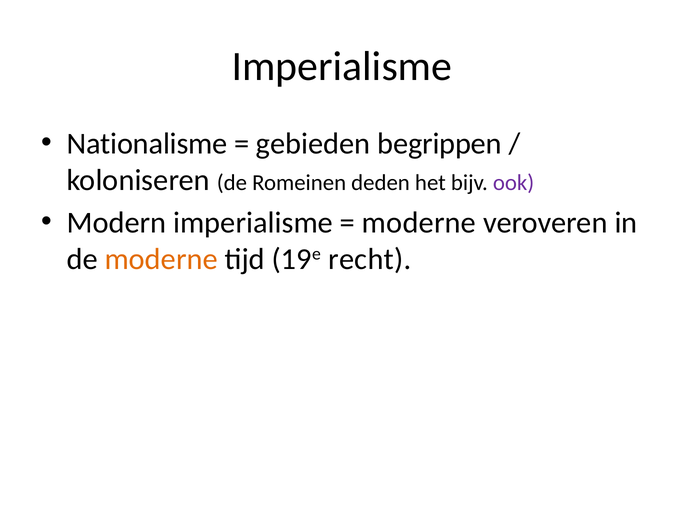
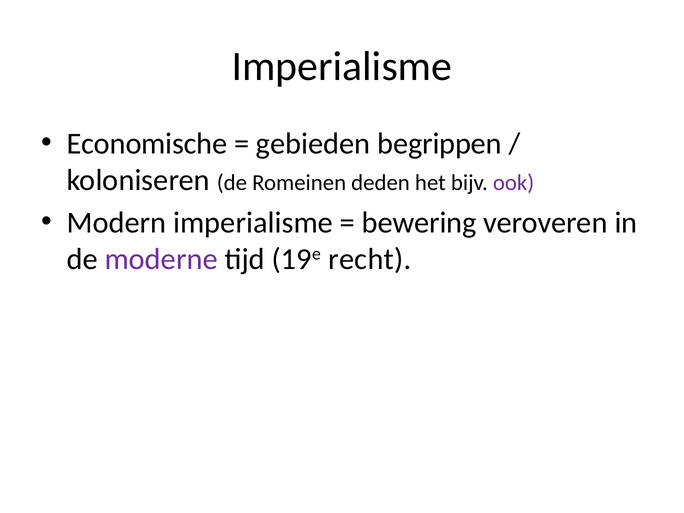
Nationalisme: Nationalisme -> Economische (147, 143)
moderne: moderne -> bewering (419, 223)
moderne colour: orange -> purple (161, 259)
